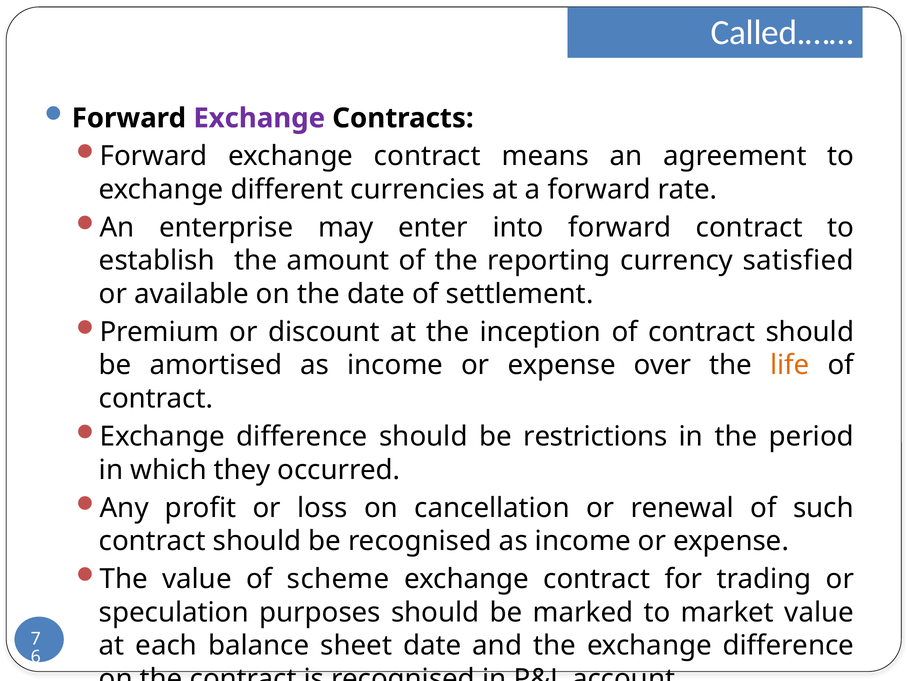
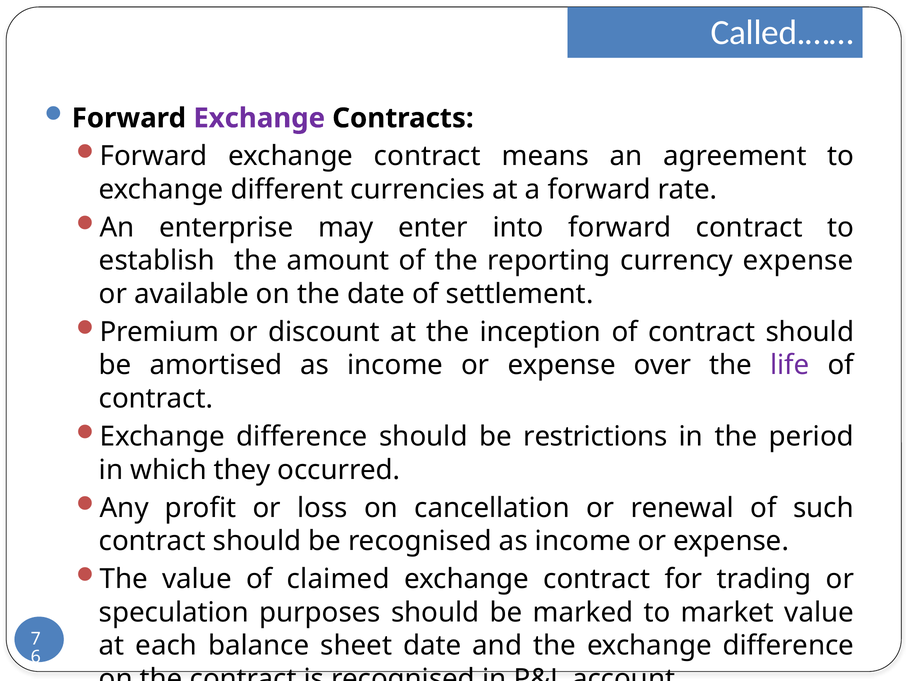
currency satisfied: satisfied -> expense (798, 261)
life colour: orange -> purple (790, 365)
scheme: scheme -> claimed (338, 579)
